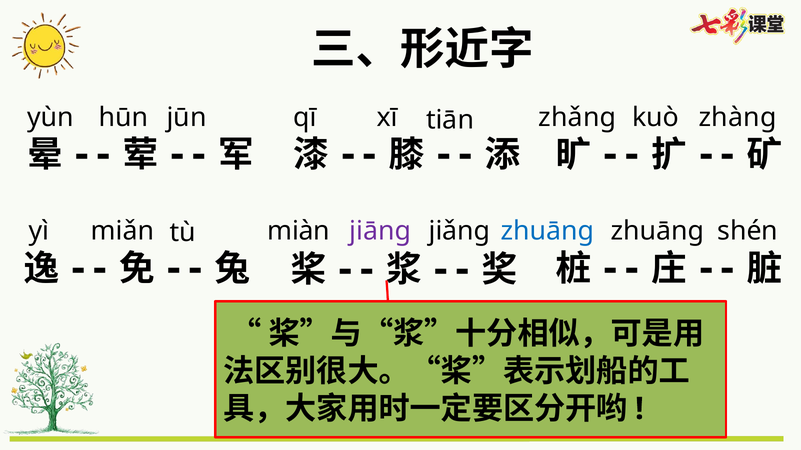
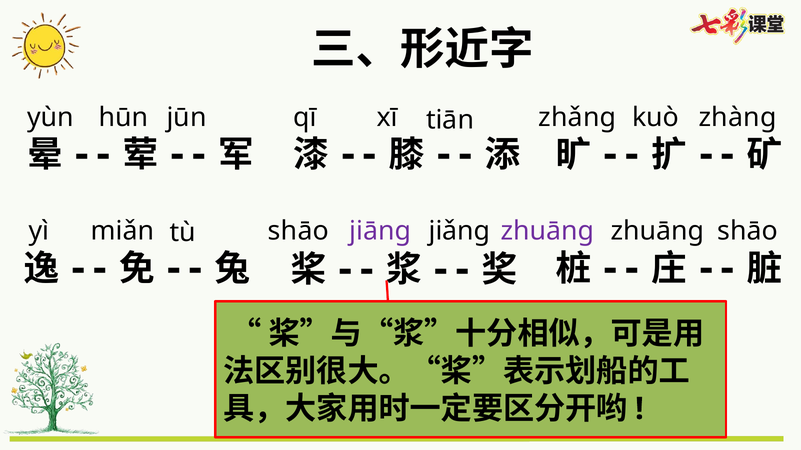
miàn: miàn -> shāo (298, 231)
zhuāng colour: blue -> purple (547, 231)
zhuāng shén: shén -> shāo (748, 231)
